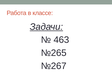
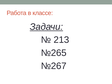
463: 463 -> 213 (61, 40)
